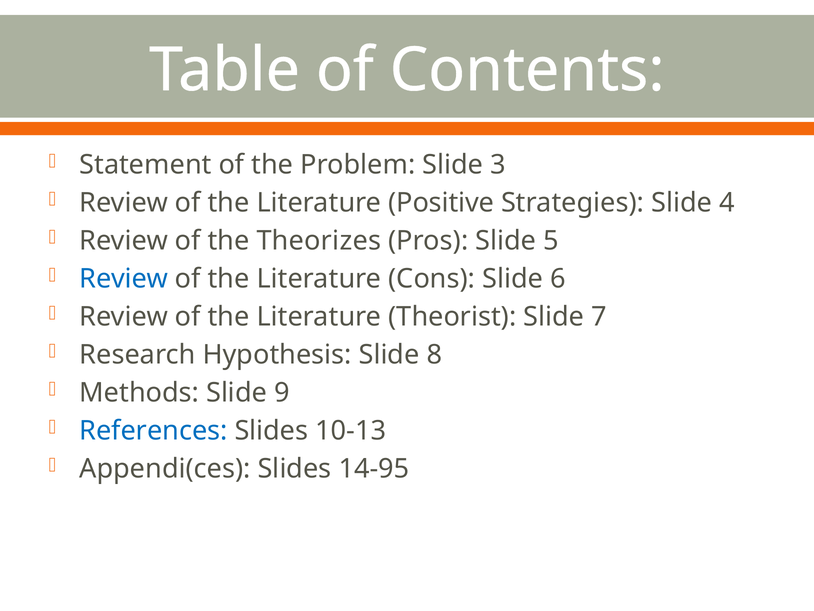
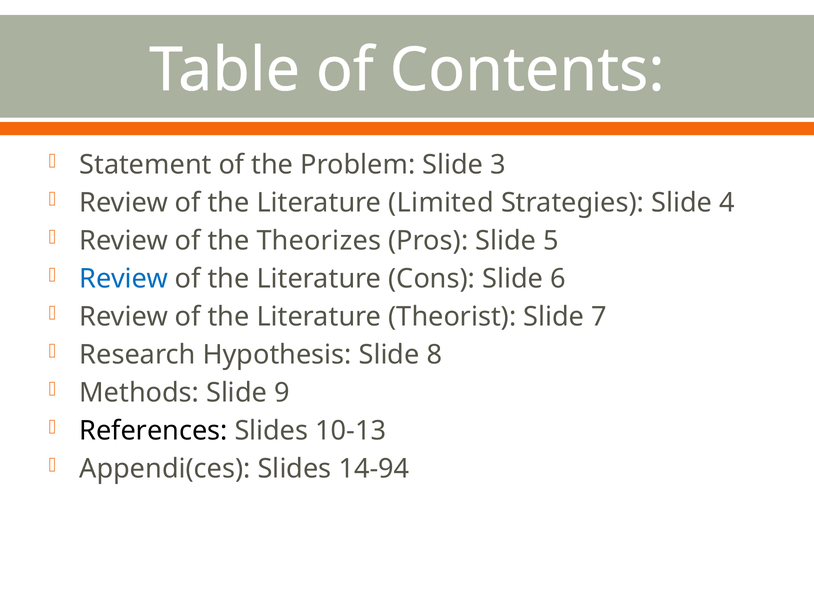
Positive: Positive -> Limited (441, 203)
References colour: blue -> black (153, 431)
14-95: 14-95 -> 14-94 (374, 469)
